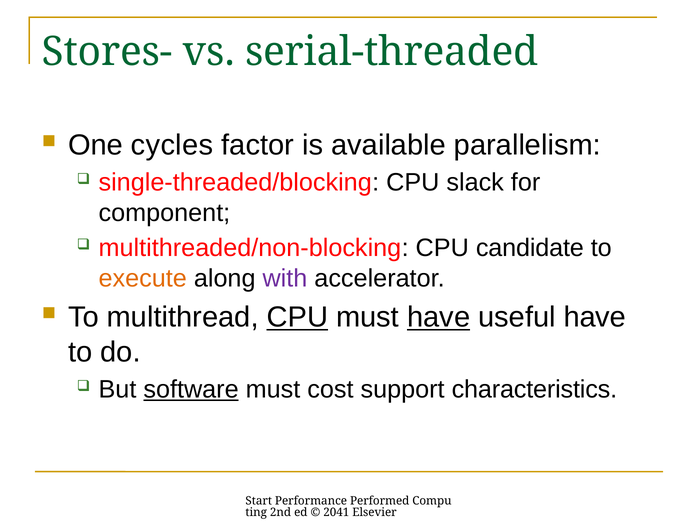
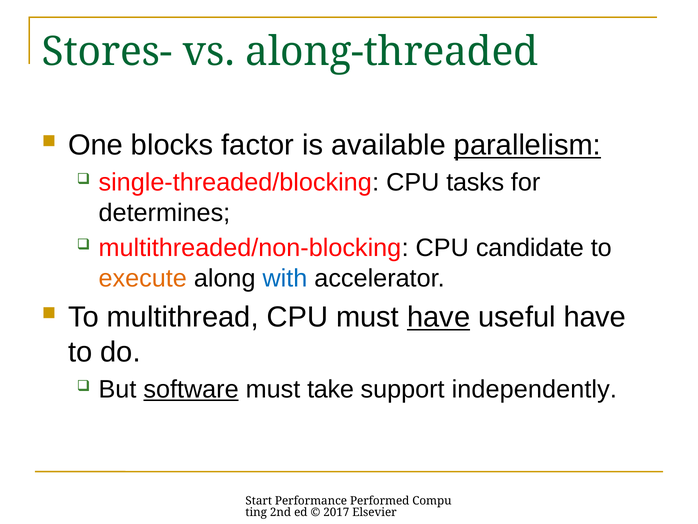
serial-threaded: serial-threaded -> along-threaded (392, 52)
cycles: cycles -> blocks (172, 145)
parallelism underline: none -> present (527, 145)
slack: slack -> tasks (475, 182)
component: component -> determines (164, 213)
with colour: purple -> blue (285, 278)
CPU underline: present -> none (297, 317)
cost: cost -> take (331, 389)
characteristics: characteristics -> independently (534, 389)
2041: 2041 -> 2017 (336, 512)
